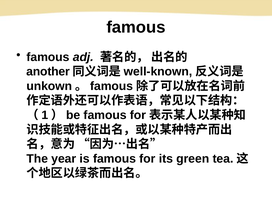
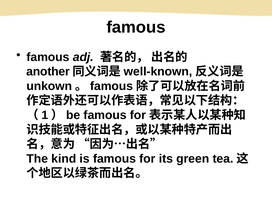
year: year -> kind (64, 159)
